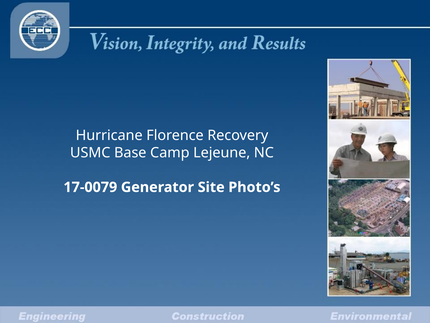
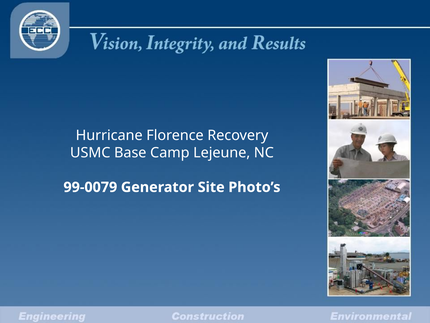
17-0079: 17-0079 -> 99-0079 (90, 187)
